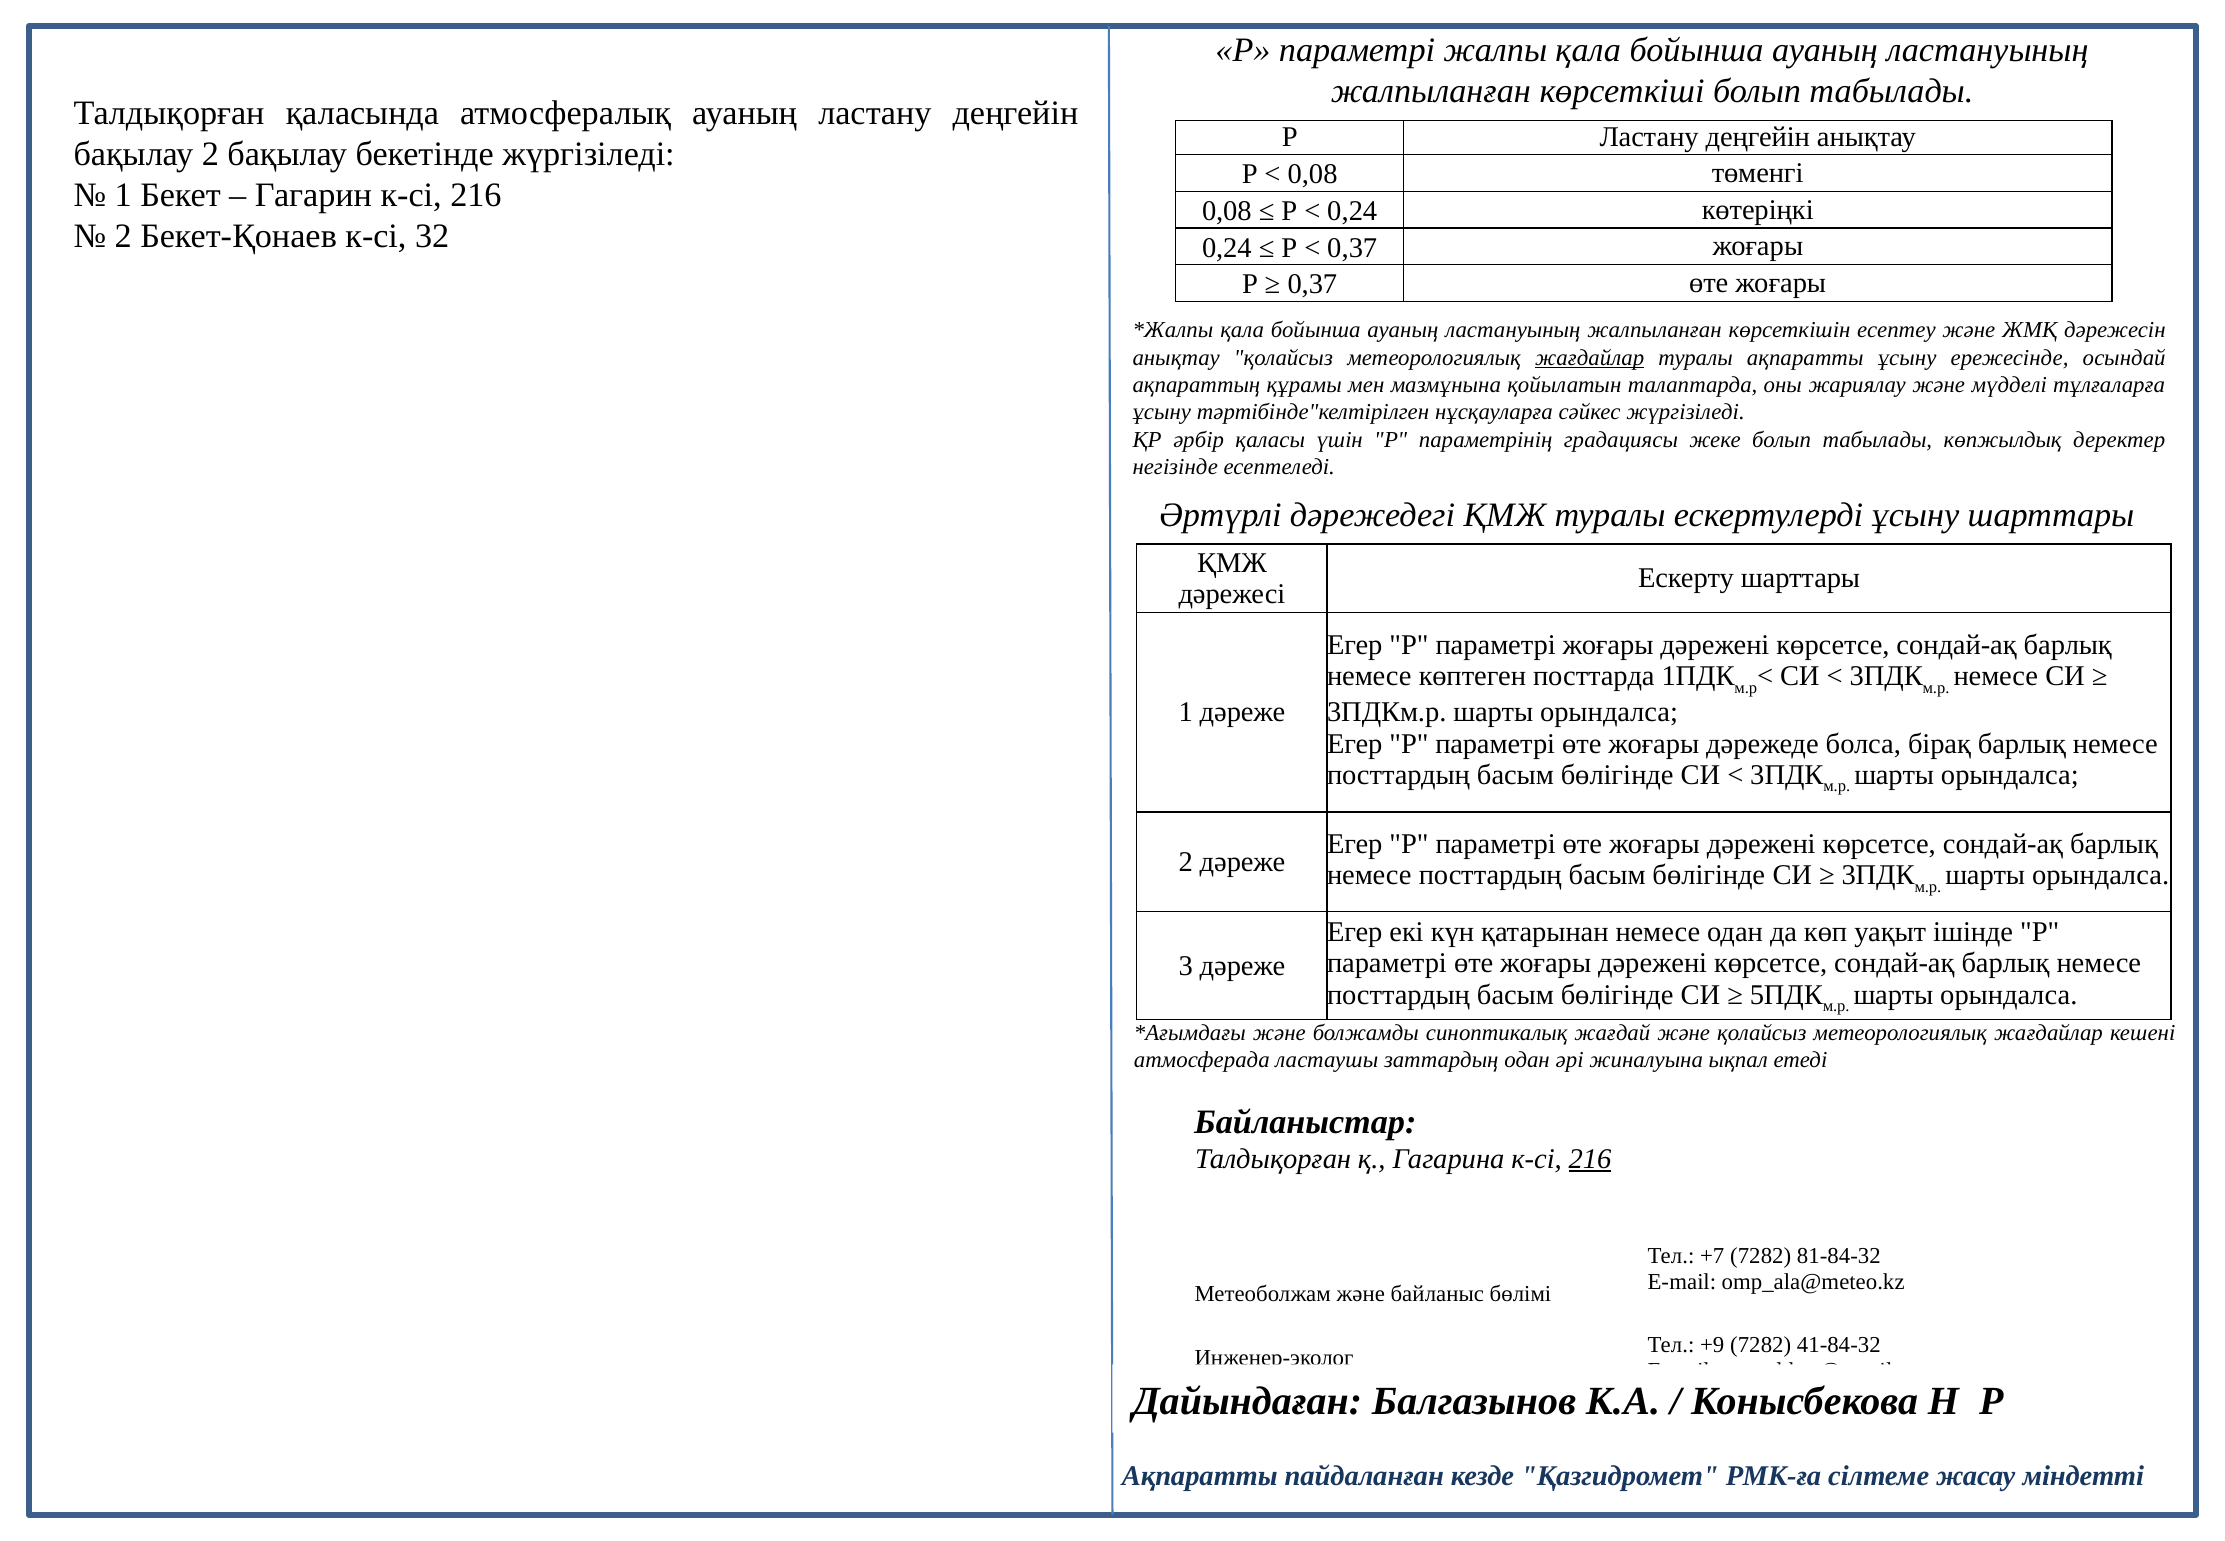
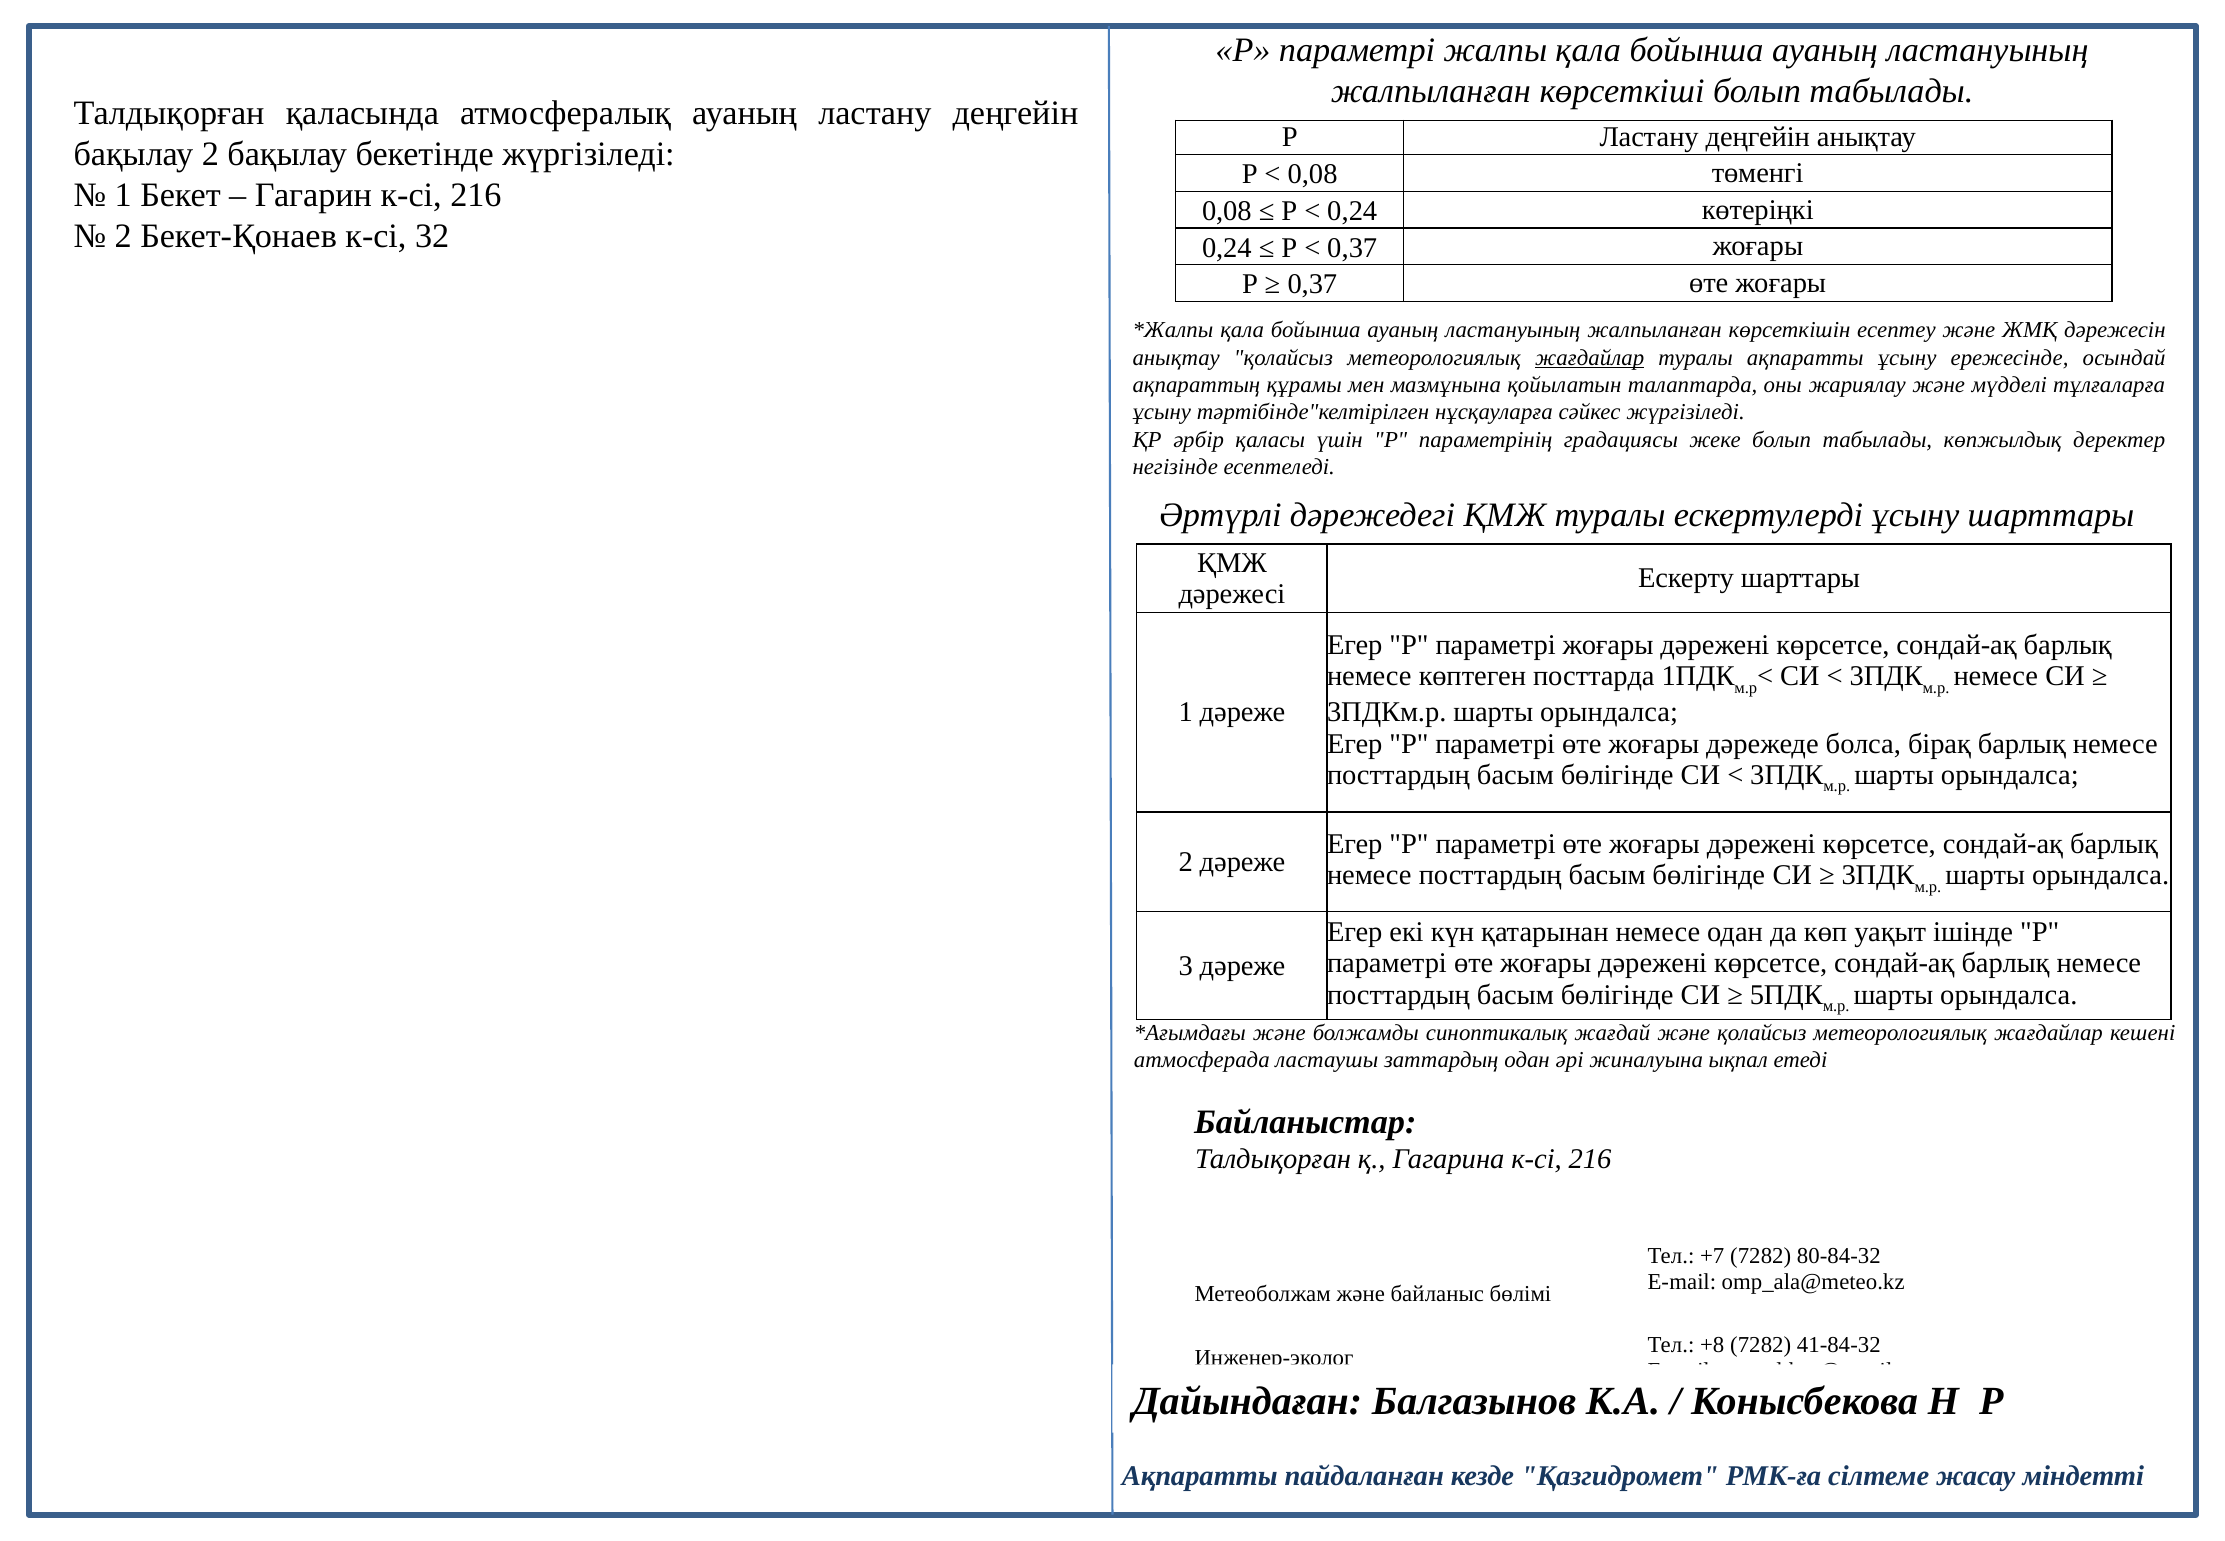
216 underline: present -> none (1590, 1158)
81-84-32: 81-84-32 -> 80-84-32 (1839, 1256)
+9: +9 -> +8 (1712, 1345)
